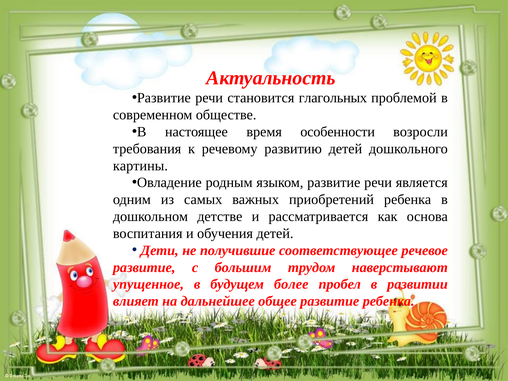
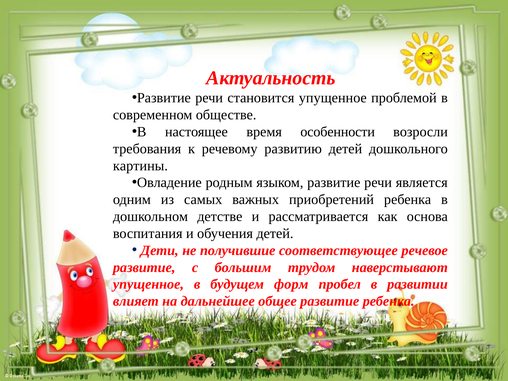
становится глагольных: глагольных -> упущенное (333, 98)
более: более -> форм (291, 284)
